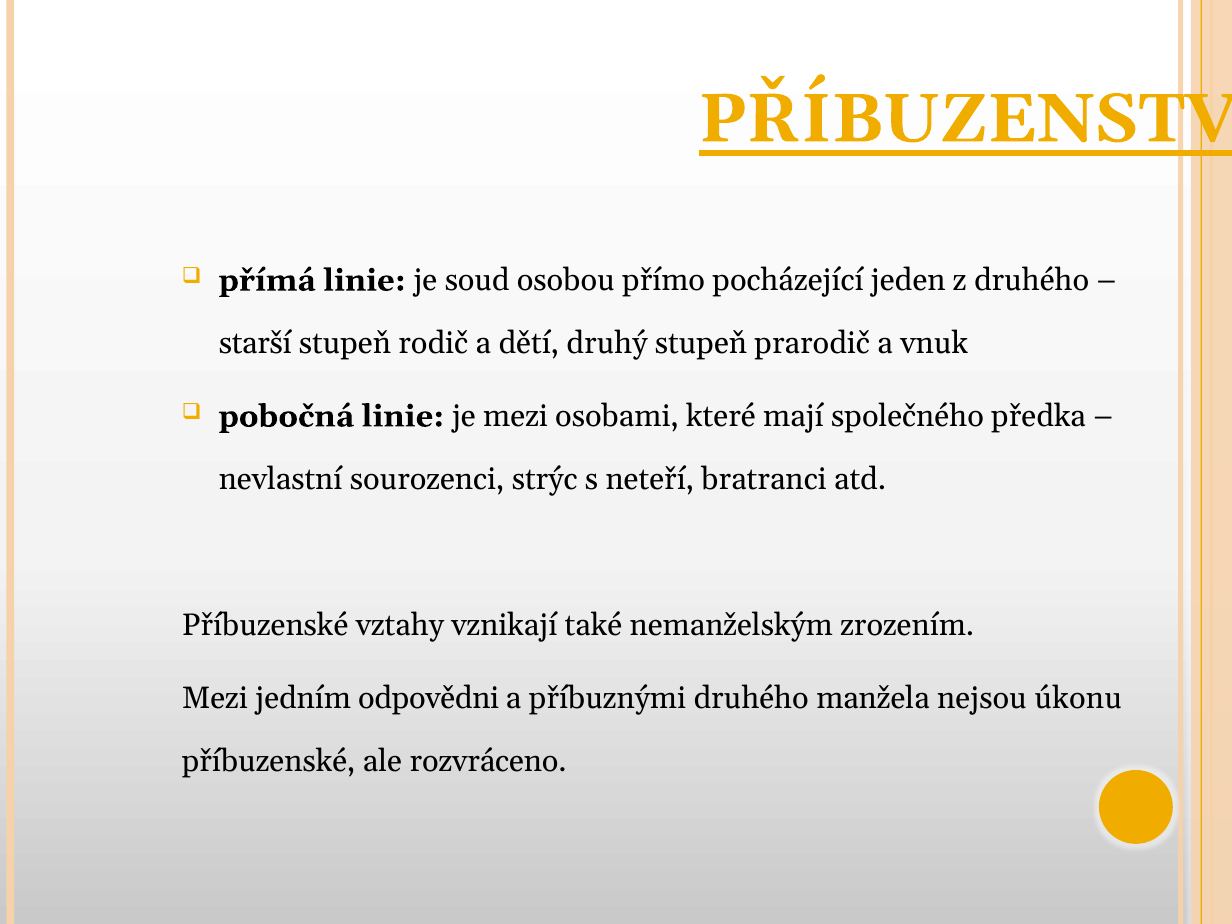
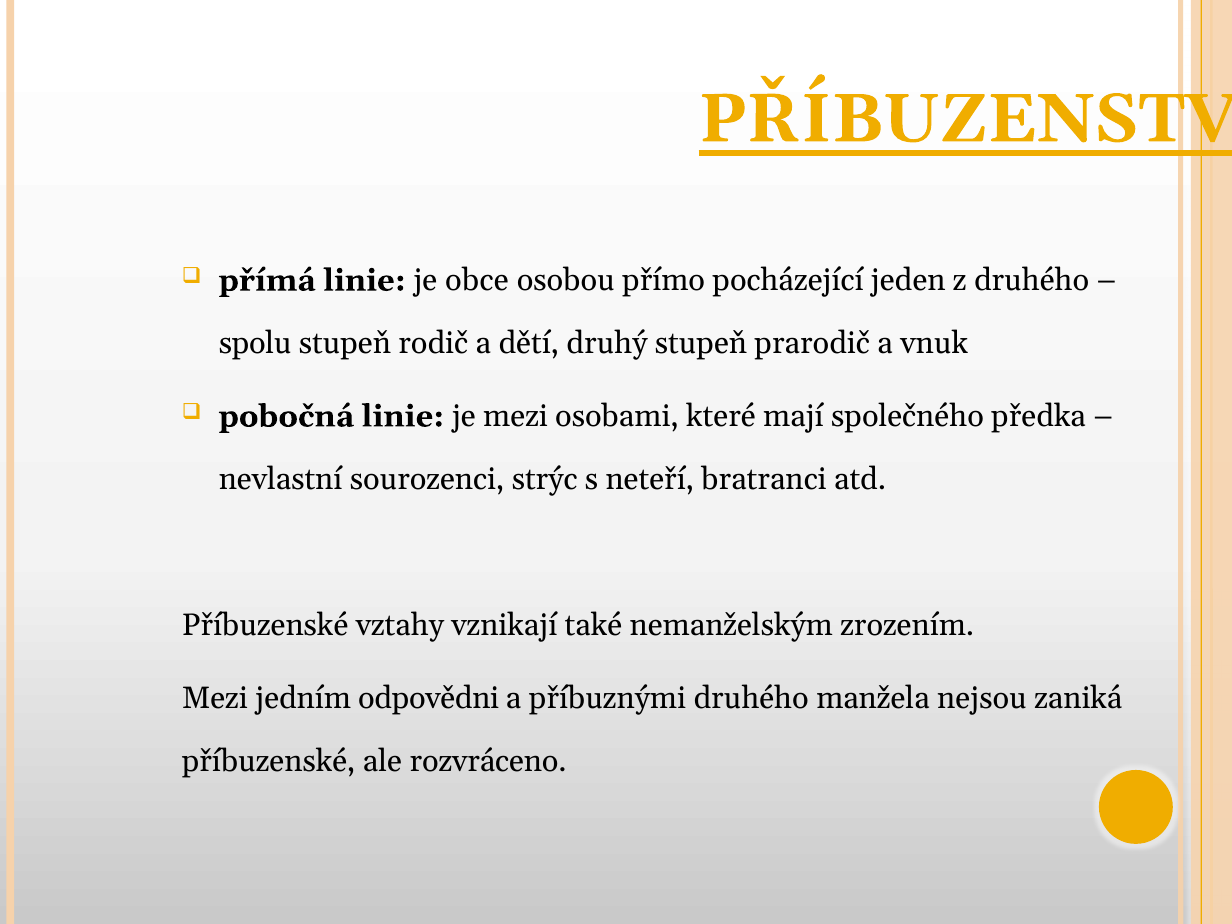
soud: soud -> obce (477, 280)
starší: starší -> spolu (255, 343)
úkonu: úkonu -> zaniká (1078, 698)
